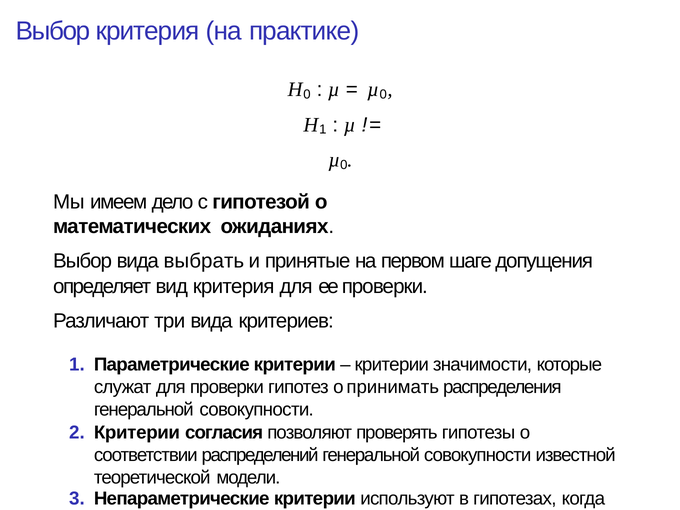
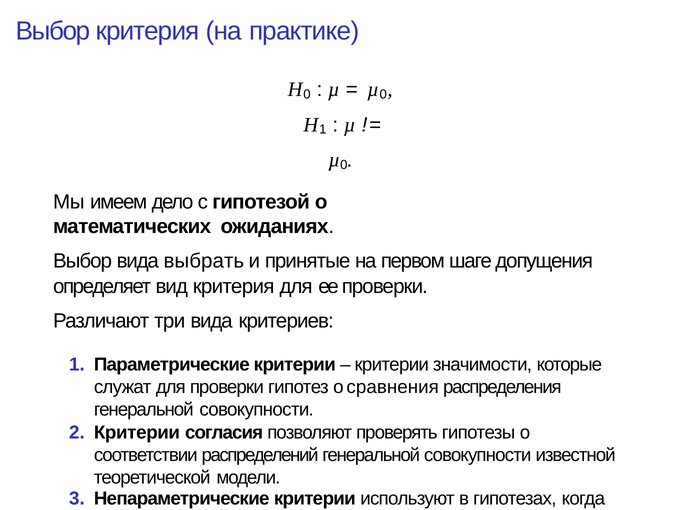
принимать: принимать -> сравнения (393, 387)
